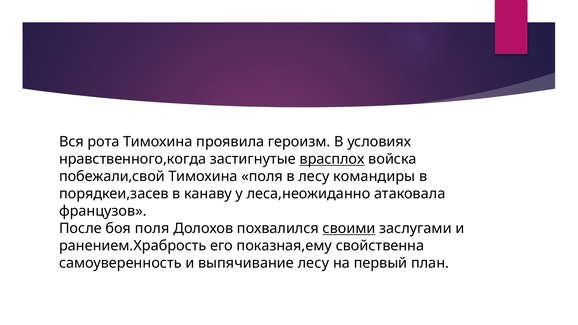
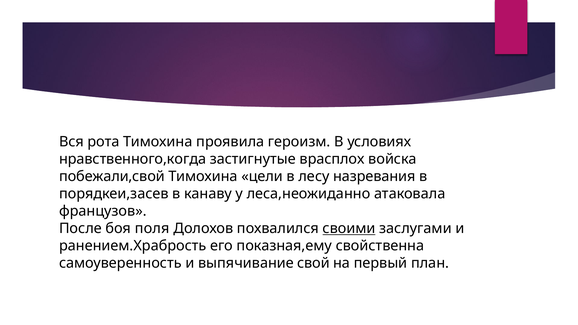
врасплох underline: present -> none (332, 159)
Тимохина поля: поля -> цели (262, 177)
командиры: командиры -> назревания (374, 177)
выпячивание лесу: лесу -> свой (314, 263)
